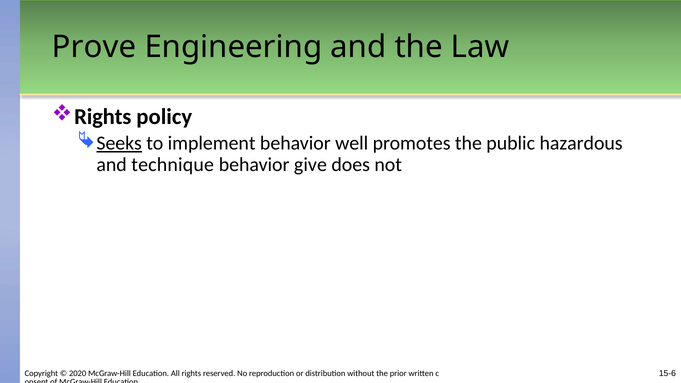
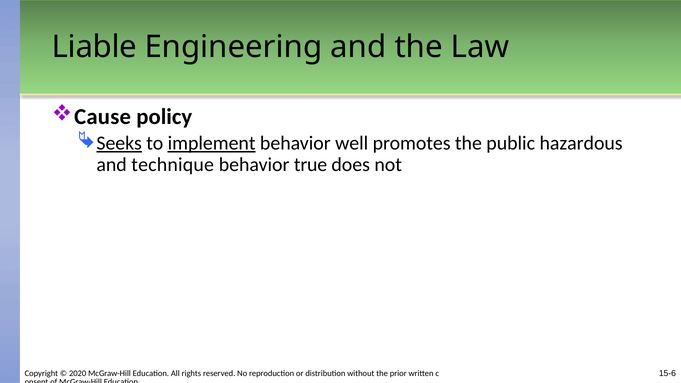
Prove: Prove -> Liable (94, 47)
Rights: Rights -> Cause (103, 117)
implement underline: none -> present (212, 143)
give: give -> true (311, 165)
